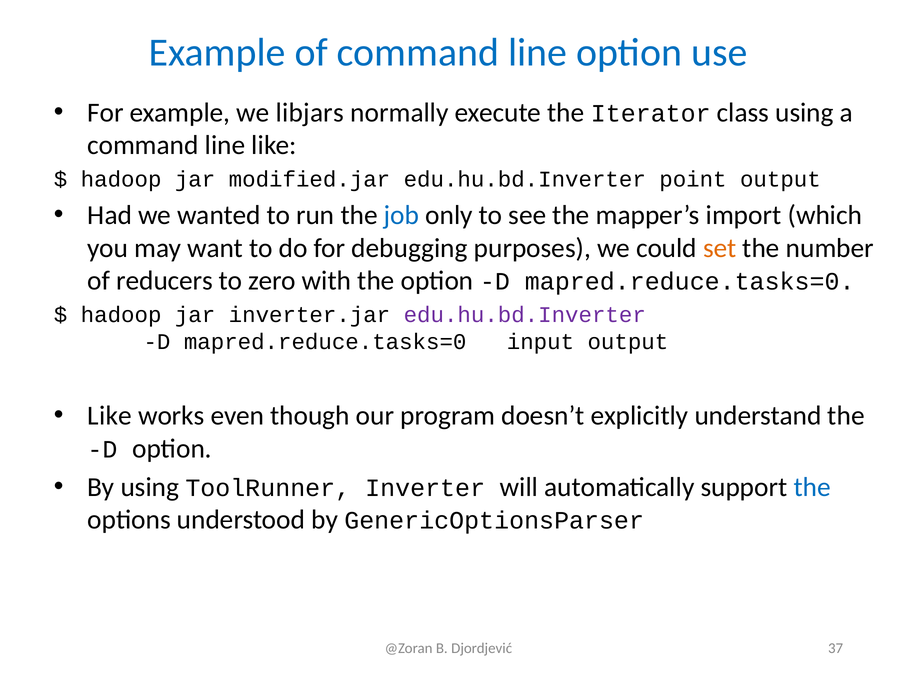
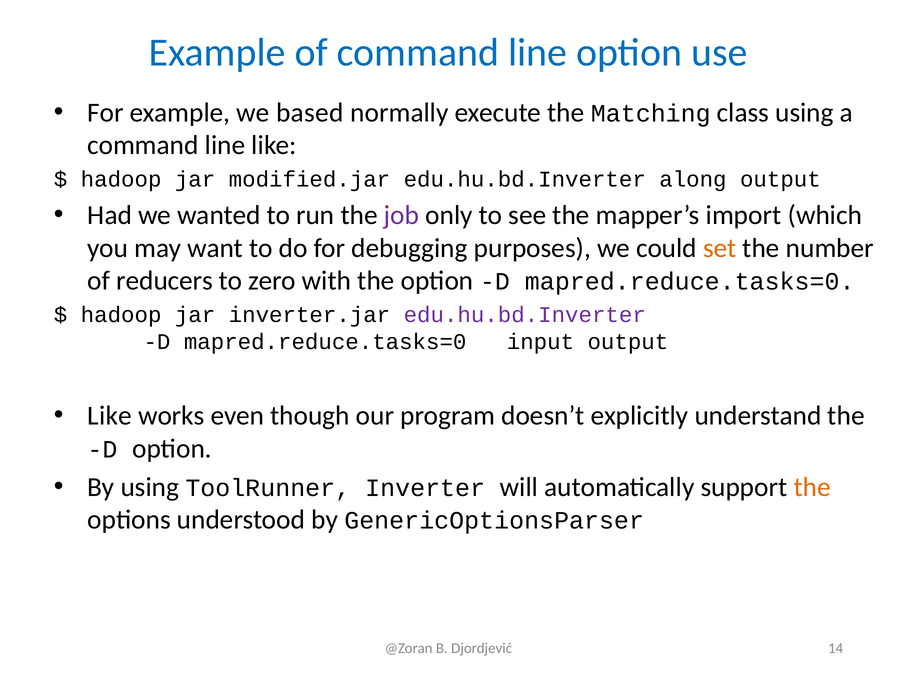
libjars: libjars -> based (310, 113)
Iterator: Iterator -> Matching (651, 113)
point: point -> along (693, 179)
job colour: blue -> purple (402, 215)
the colour: blue -> orange (812, 487)
37: 37 -> 14 (836, 648)
